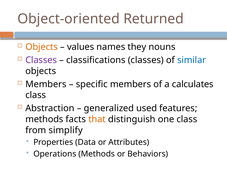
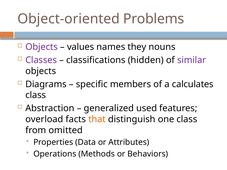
Returned: Returned -> Problems (154, 19)
Objects colour: orange -> purple (42, 47)
classifications classes: classes -> hidden (146, 60)
similar colour: blue -> purple (192, 60)
Members: Members -> Diagrams (46, 84)
methods: methods -> overload (44, 119)
simplify: simplify -> omitted (66, 130)
